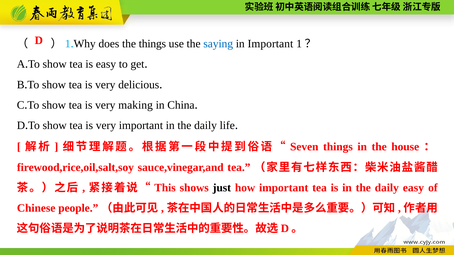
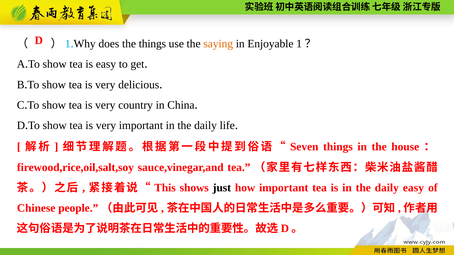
saying colour: blue -> orange (218, 44)
in Important: Important -> Enjoyable (270, 44)
making: making -> country (136, 105)
